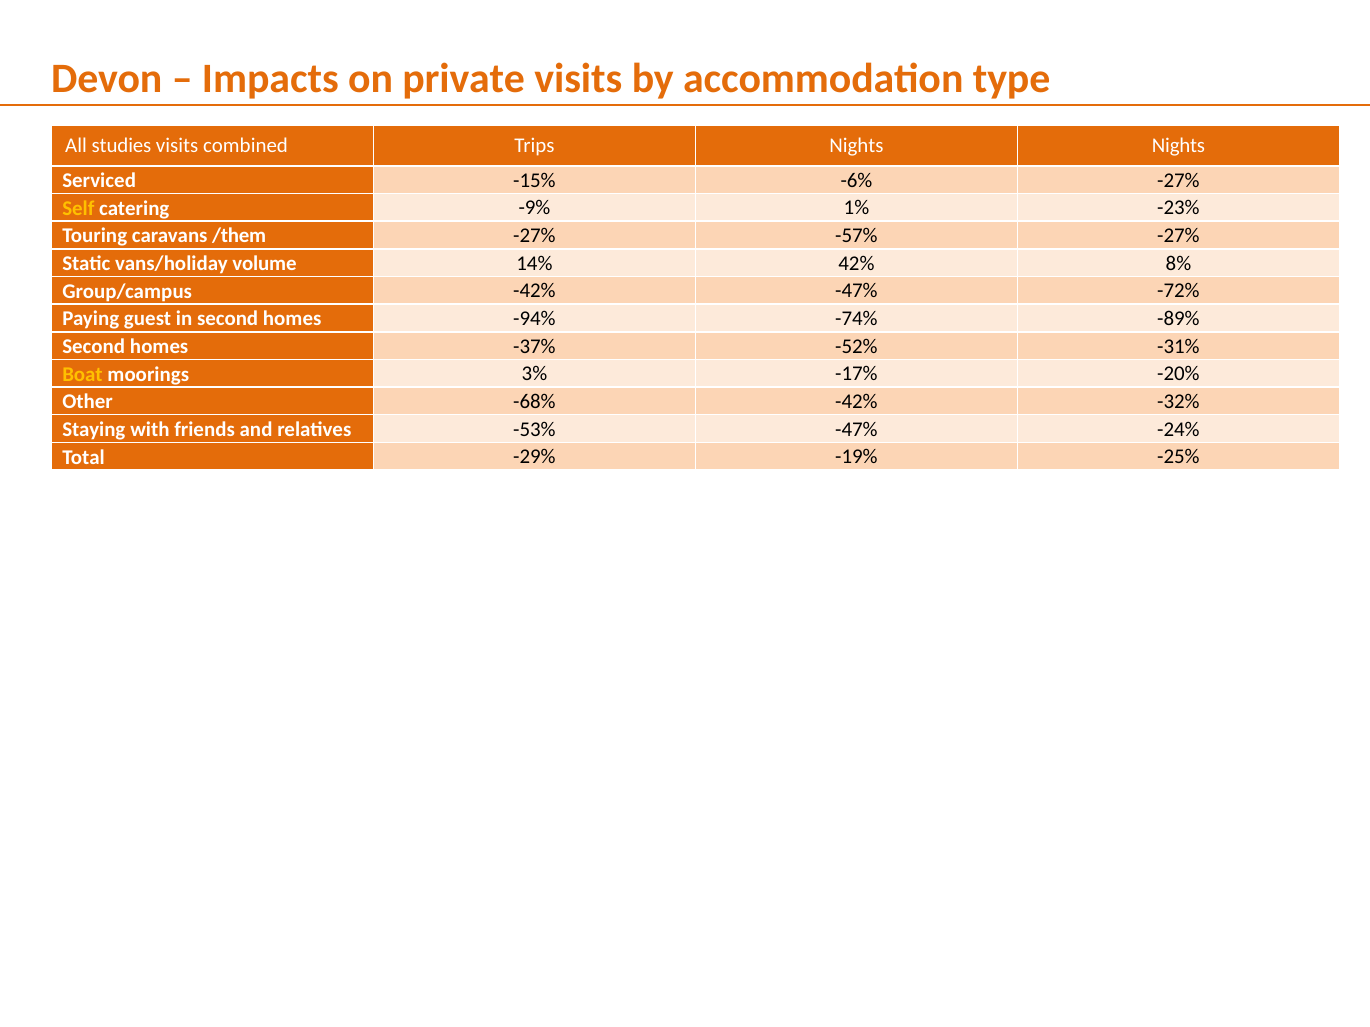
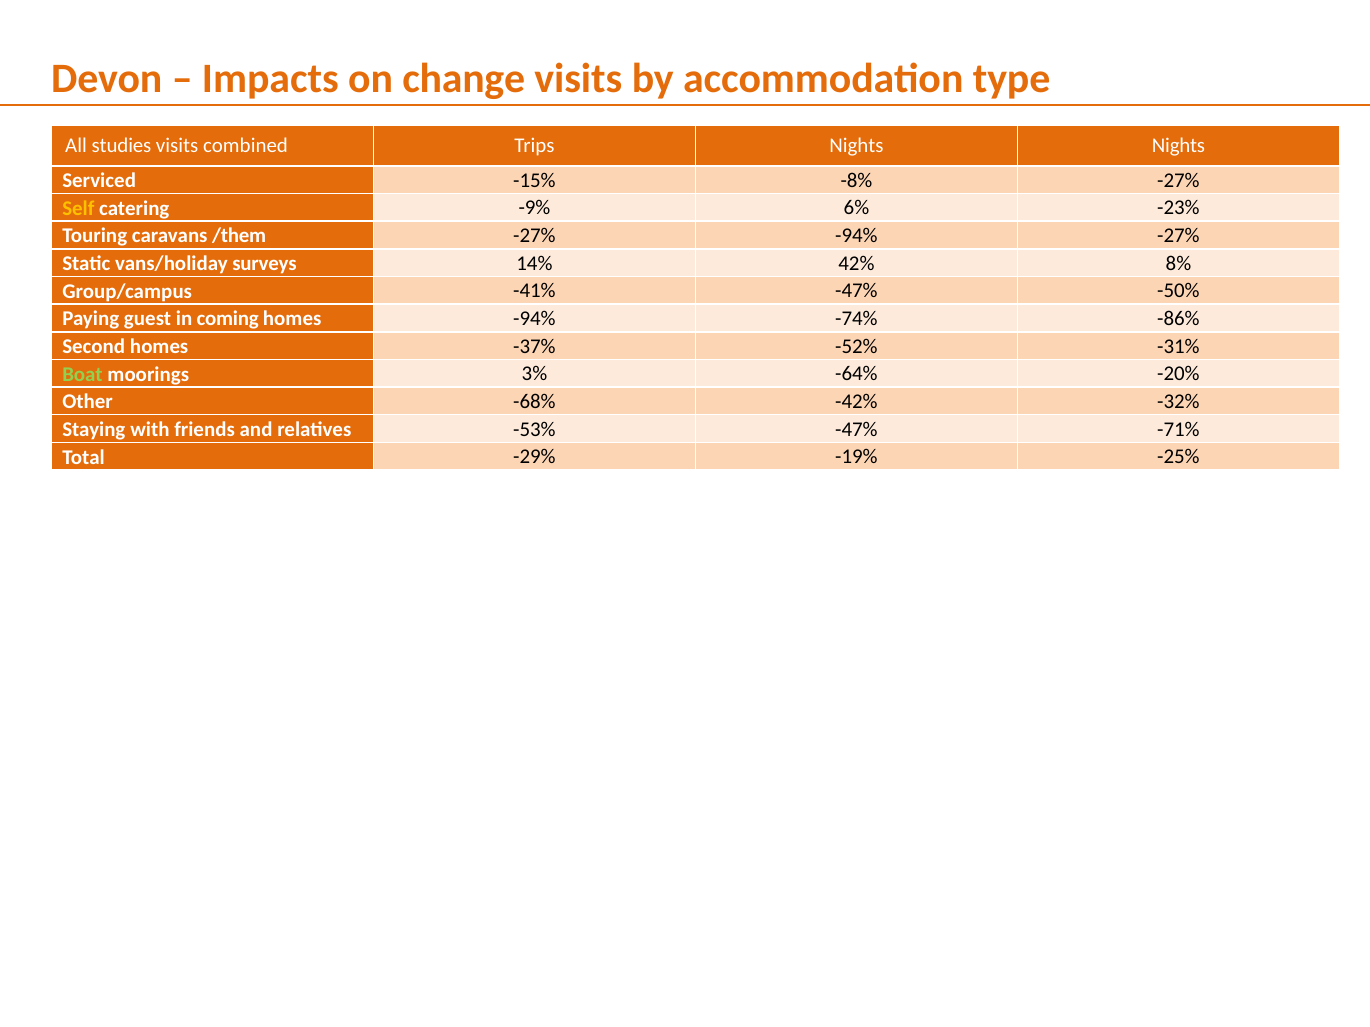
private: private -> change (464, 79)
-6%: -6% -> -8% (856, 181)
1%: 1% -> 6% (856, 208)
-27% -57%: -57% -> -94% (856, 236)
volume: volume -> surveys (265, 264)
Group/campus -42%: -42% -> -41% (534, 291)
-72%: -72% -> -50% (1178, 291)
in second: second -> coming (228, 319)
-89%: -89% -> -86% (1178, 319)
Boat colour: yellow -> light green (82, 374)
-17%: -17% -> -64% (856, 374)
-24%: -24% -> -71% (1178, 430)
